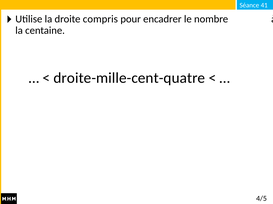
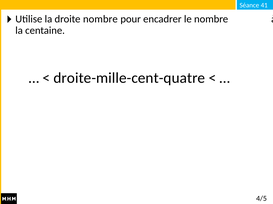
droite compris: compris -> nombre (100, 19)
